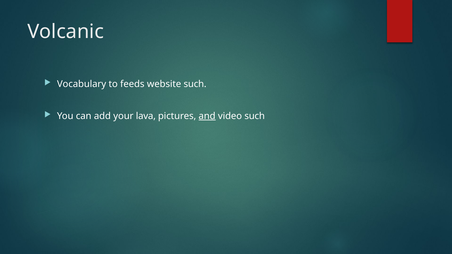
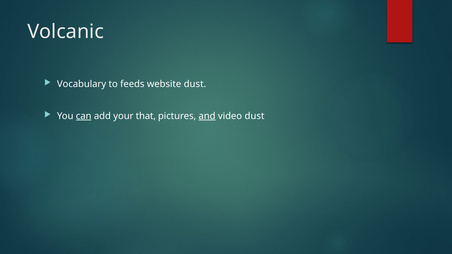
website such: such -> dust (195, 84)
can underline: none -> present (84, 116)
lava: lava -> that (146, 116)
video such: such -> dust (255, 116)
